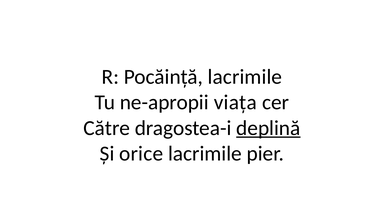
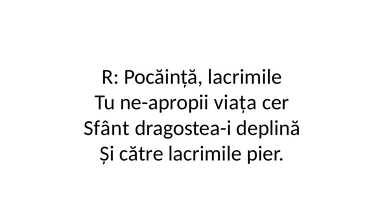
Către: Către -> Sfânt (107, 128)
deplină underline: present -> none (268, 128)
orice: orice -> către (141, 154)
